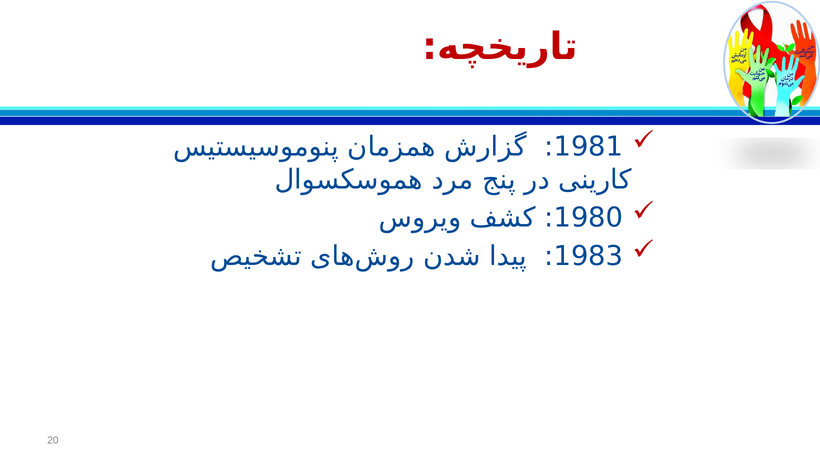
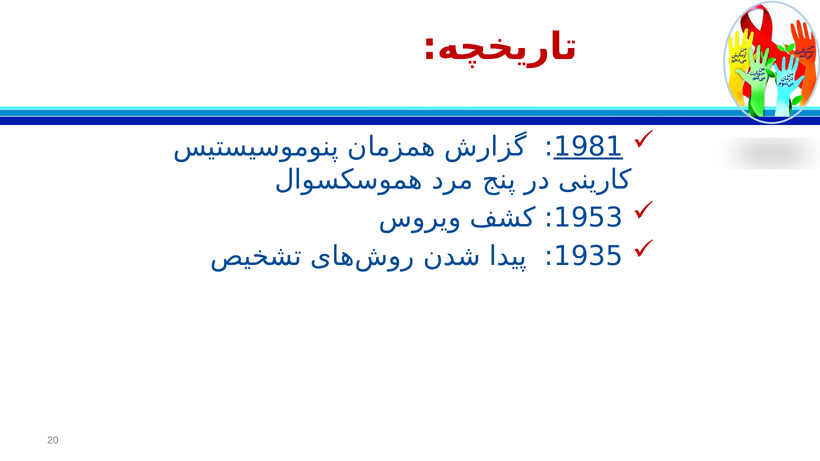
1981 underline: none -> present (588, 147)
1980: 1980 -> 1953 (588, 218)
1983: 1983 -> 1935 (588, 256)
